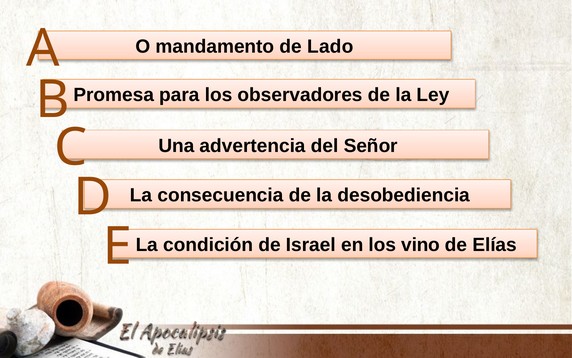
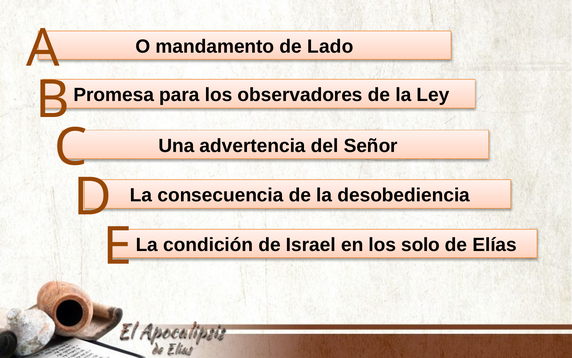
vino: vino -> solo (421, 245)
